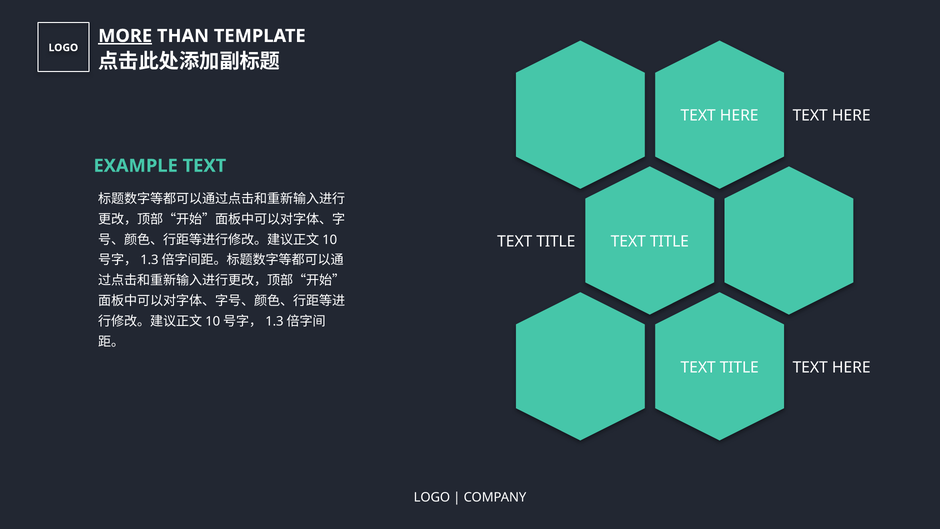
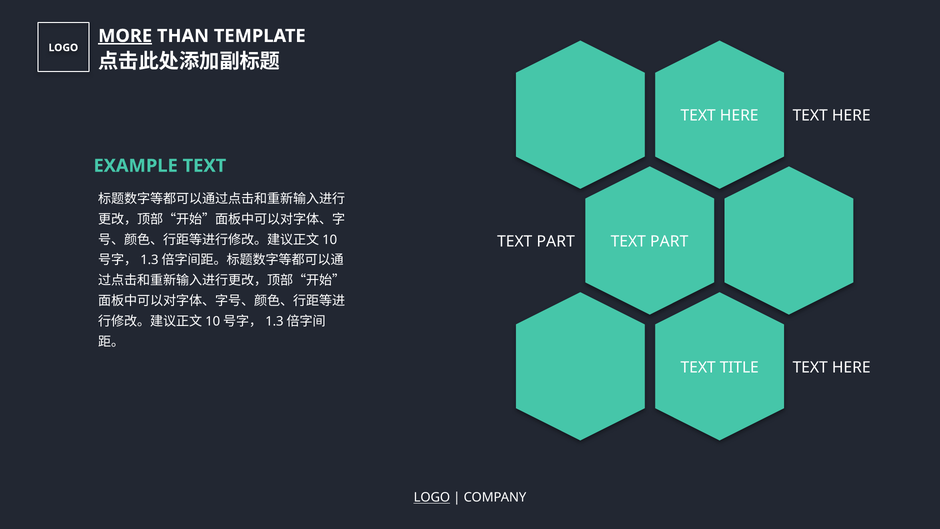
TITLE: TITLE -> PART (556, 241)
TITLE: TITLE -> PART (669, 241)
LOGO underline: none -> present (432, 497)
